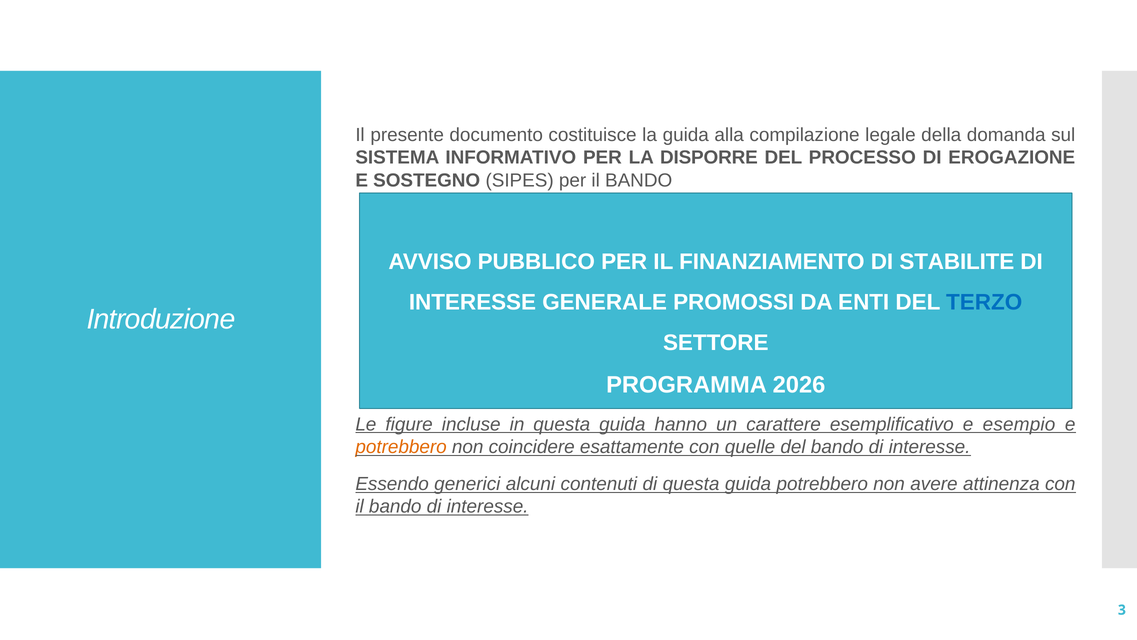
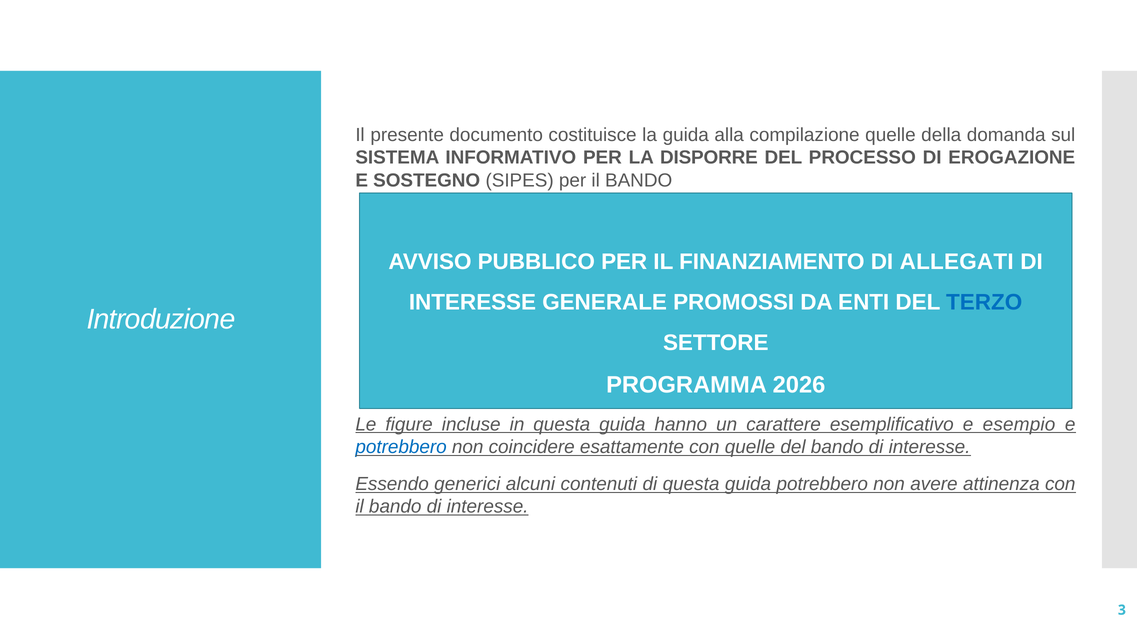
compilazione legale: legale -> quelle (890, 135)
STABILITE: STABILITE -> ALLEGATI (957, 262)
potrebbero colour: orange -> blue (401, 447)
